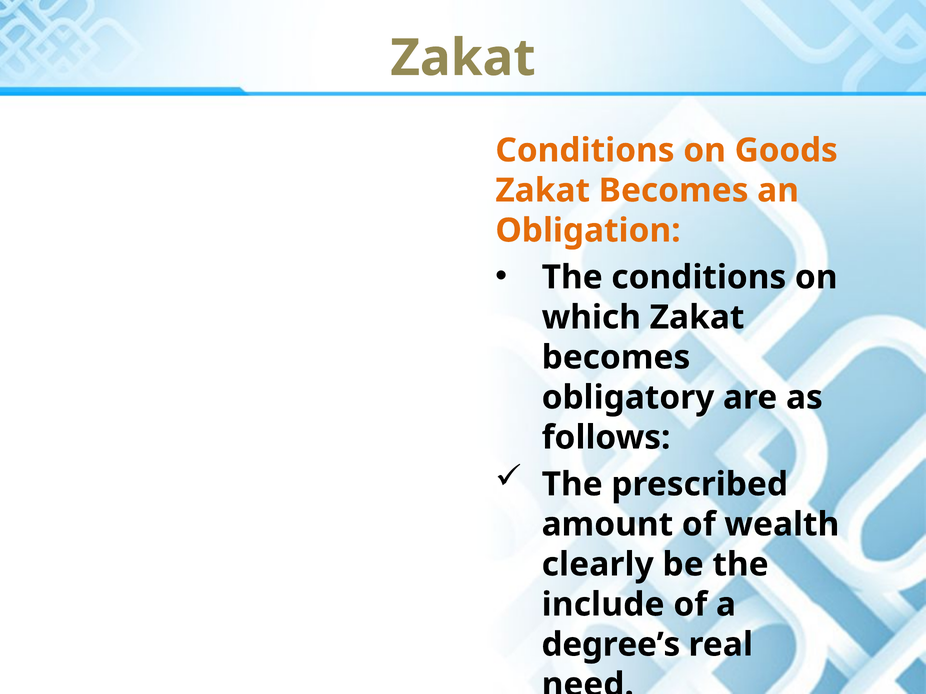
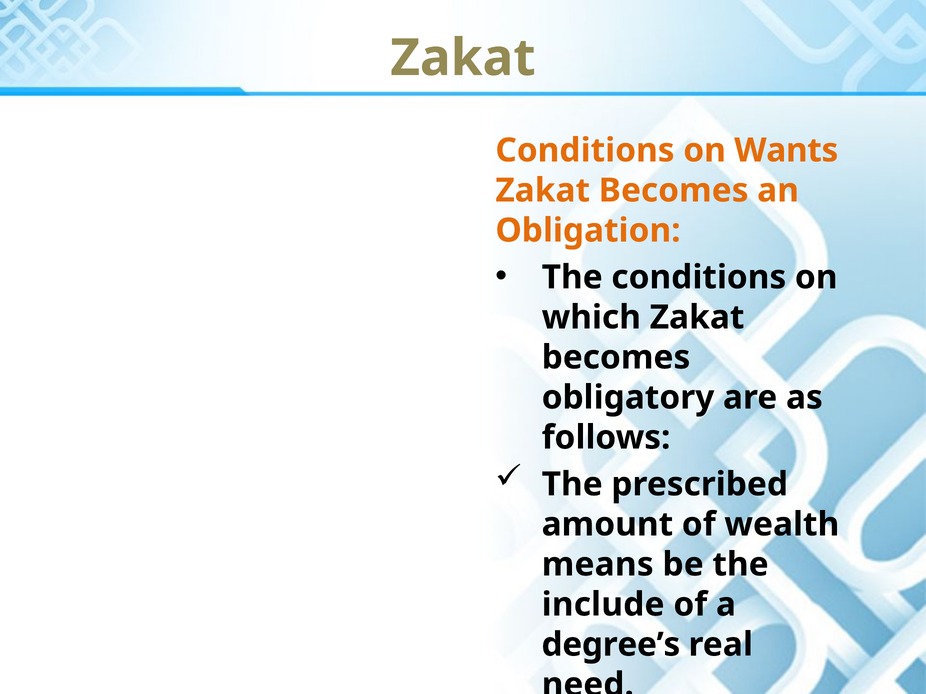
Goods: Goods -> Wants (786, 151)
clearly: clearly -> means (598, 565)
